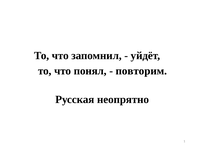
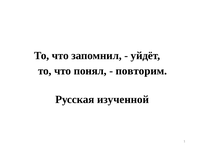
неопрятно: неопрятно -> изученной (123, 99)
